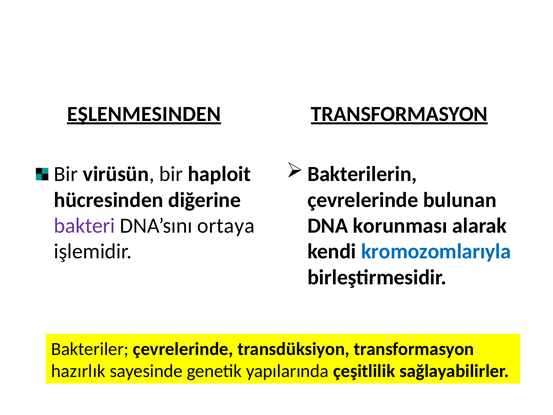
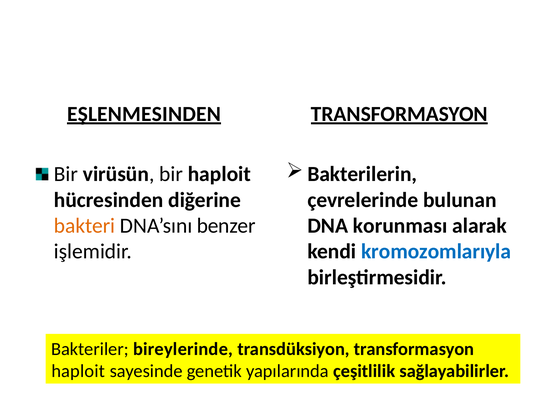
bakteri colour: purple -> orange (85, 226)
ortaya: ortaya -> benzer (226, 226)
Bakteriler çevrelerinde: çevrelerinde -> bireylerinde (183, 349)
hazırlık: hazırlık -> haploit (78, 371)
